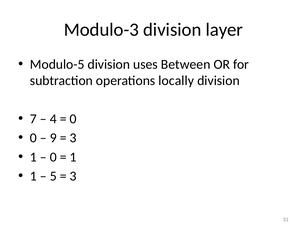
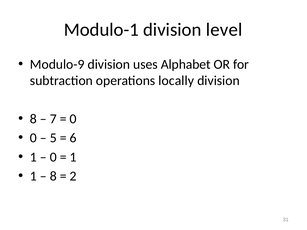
Modulo-3: Modulo-3 -> Modulo-1 (101, 30)
layer: layer -> level (224, 30)
Modulo-5: Modulo-5 -> Modulo-9 (57, 64)
Between: Between -> Alphabet (186, 64)
7: 7 -> 8 (33, 119)
4: 4 -> 7 (53, 119)
9: 9 -> 5 (53, 138)
3: 3 -> 6 (73, 138)
5: 5 -> 8 (53, 176)
3: 3 -> 2 (73, 176)
